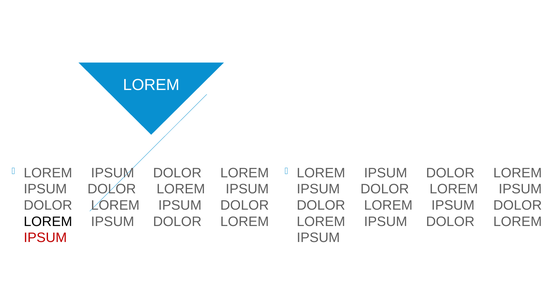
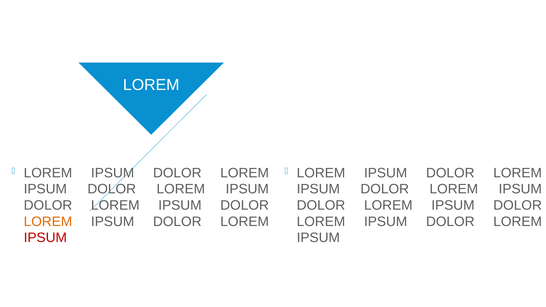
LOREM colour: black -> orange (48, 222)
